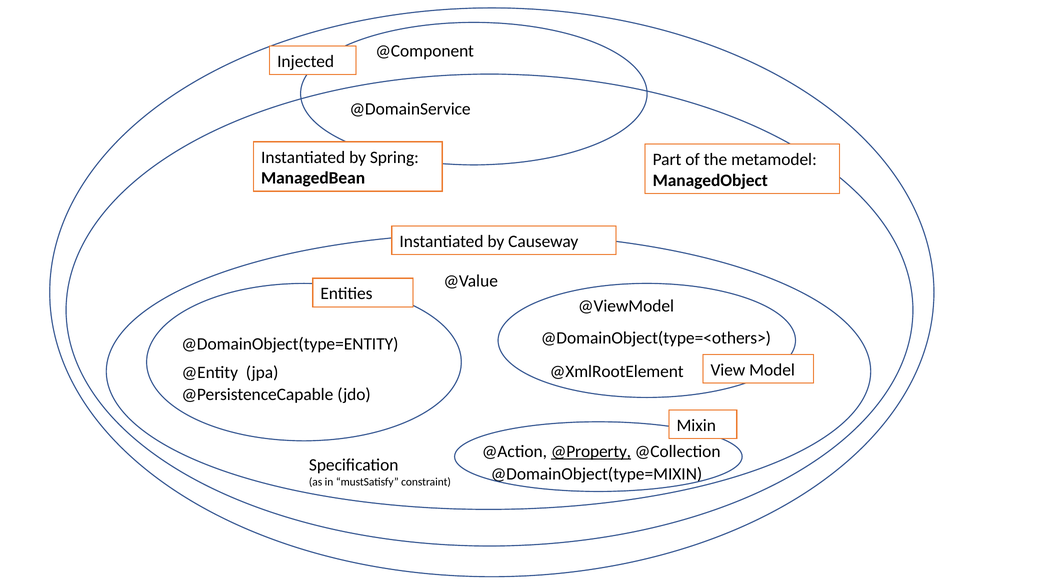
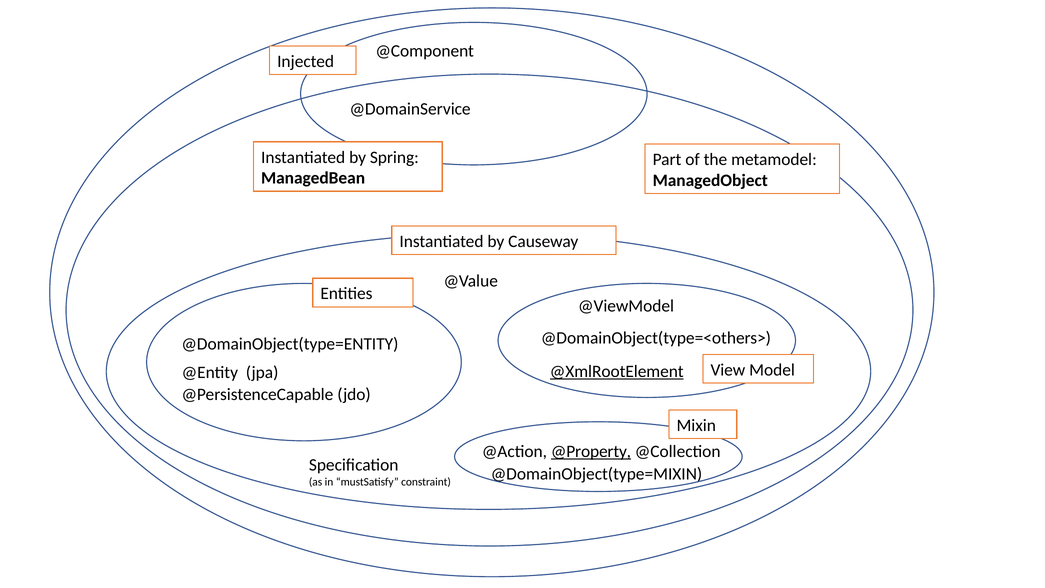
@XmlRootElement underline: none -> present (617, 371)
